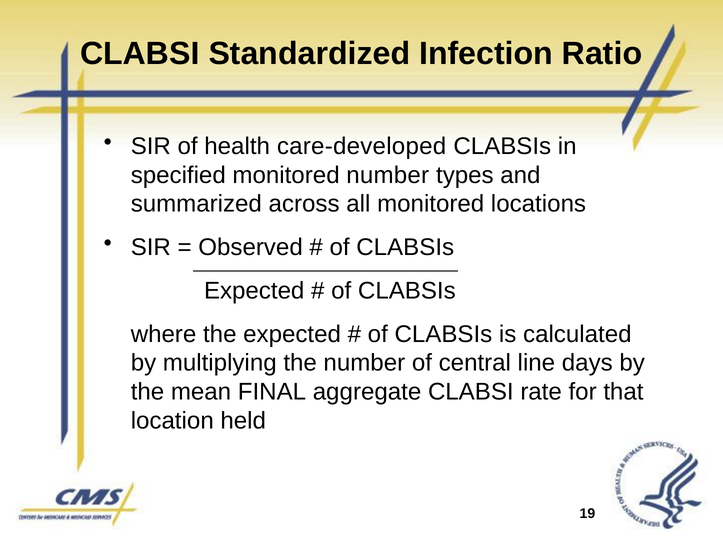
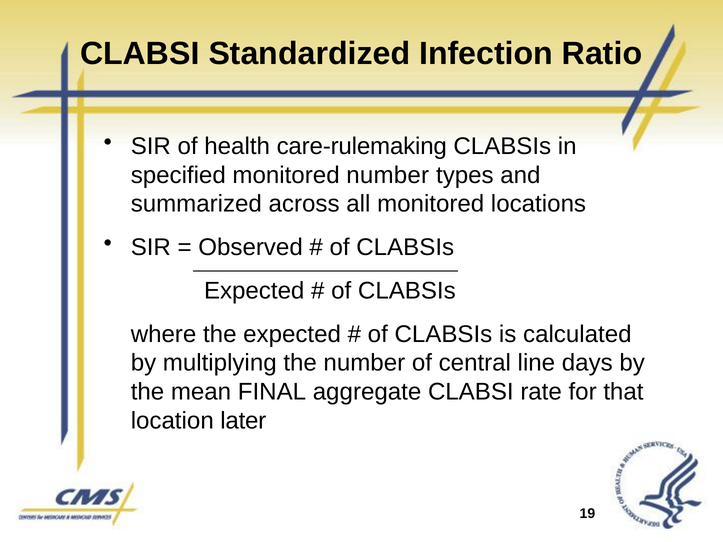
care-developed: care-developed -> care-rulemaking (362, 146)
held: held -> later (243, 421)
